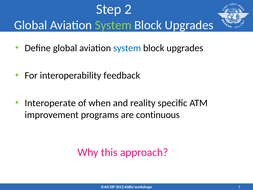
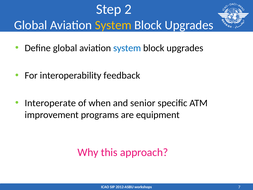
System colour: light green -> yellow (113, 25)
reality: reality -> senior (143, 103)
continuous: continuous -> equipment (158, 115)
